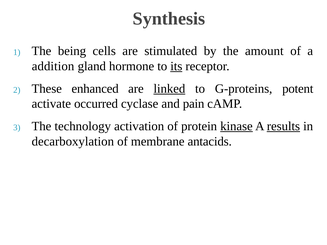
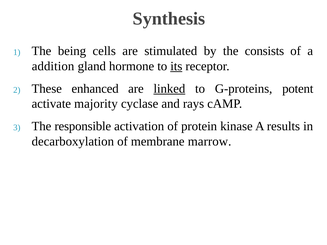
amount: amount -> consists (264, 51)
occurred: occurred -> majority (96, 104)
pain: pain -> rays (194, 104)
technology: technology -> responsible (83, 126)
kinase underline: present -> none (236, 126)
results underline: present -> none (283, 126)
antacids: antacids -> marrow (210, 142)
